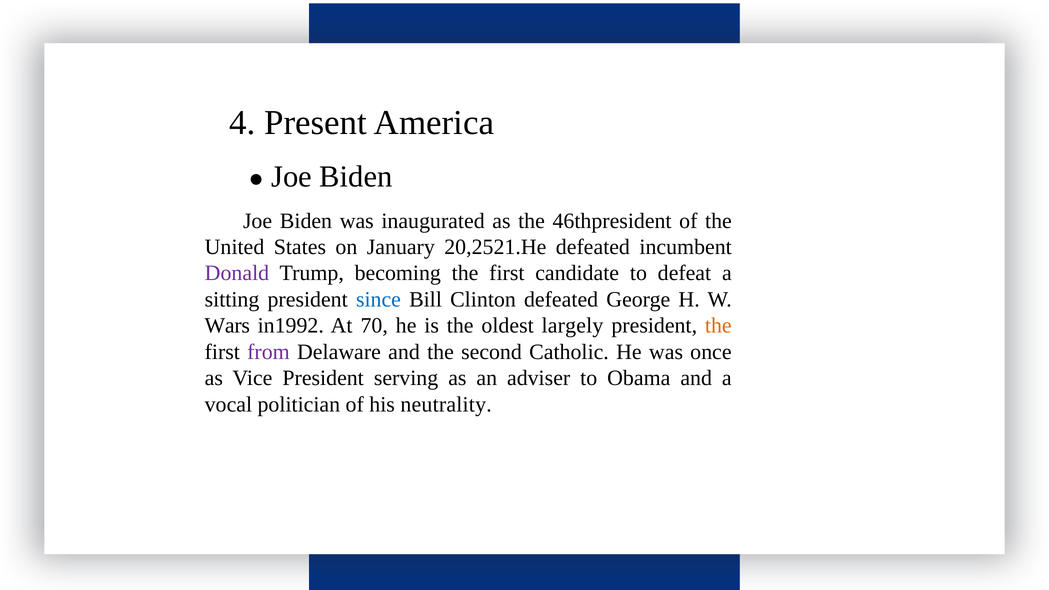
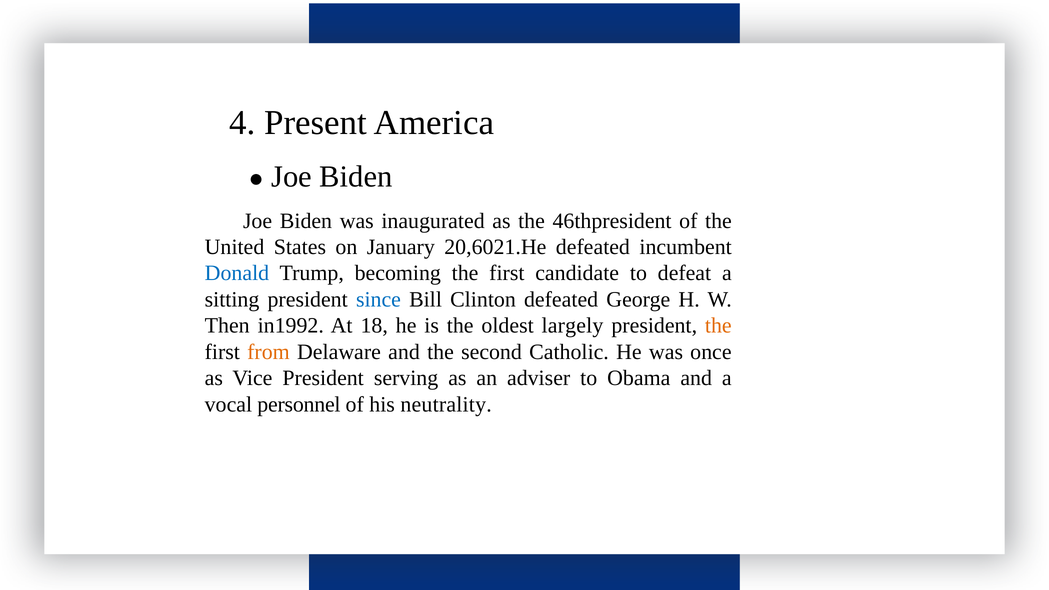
20,2521.He: 20,2521.He -> 20,6021.He (495, 247)
Donald colour: purple -> blue (237, 273)
Wars: Wars -> Then (227, 326)
70: 70 -> 18 (374, 326)
from colour: purple -> orange (268, 352)
politician: politician -> personnel (299, 404)
